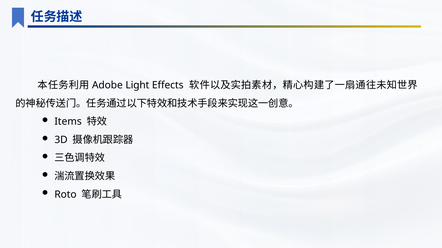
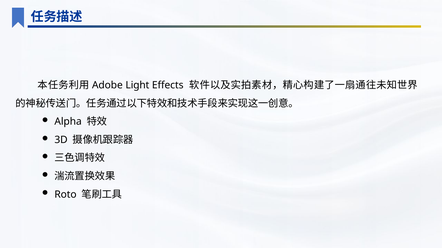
Items: Items -> Alpha (68, 122)
